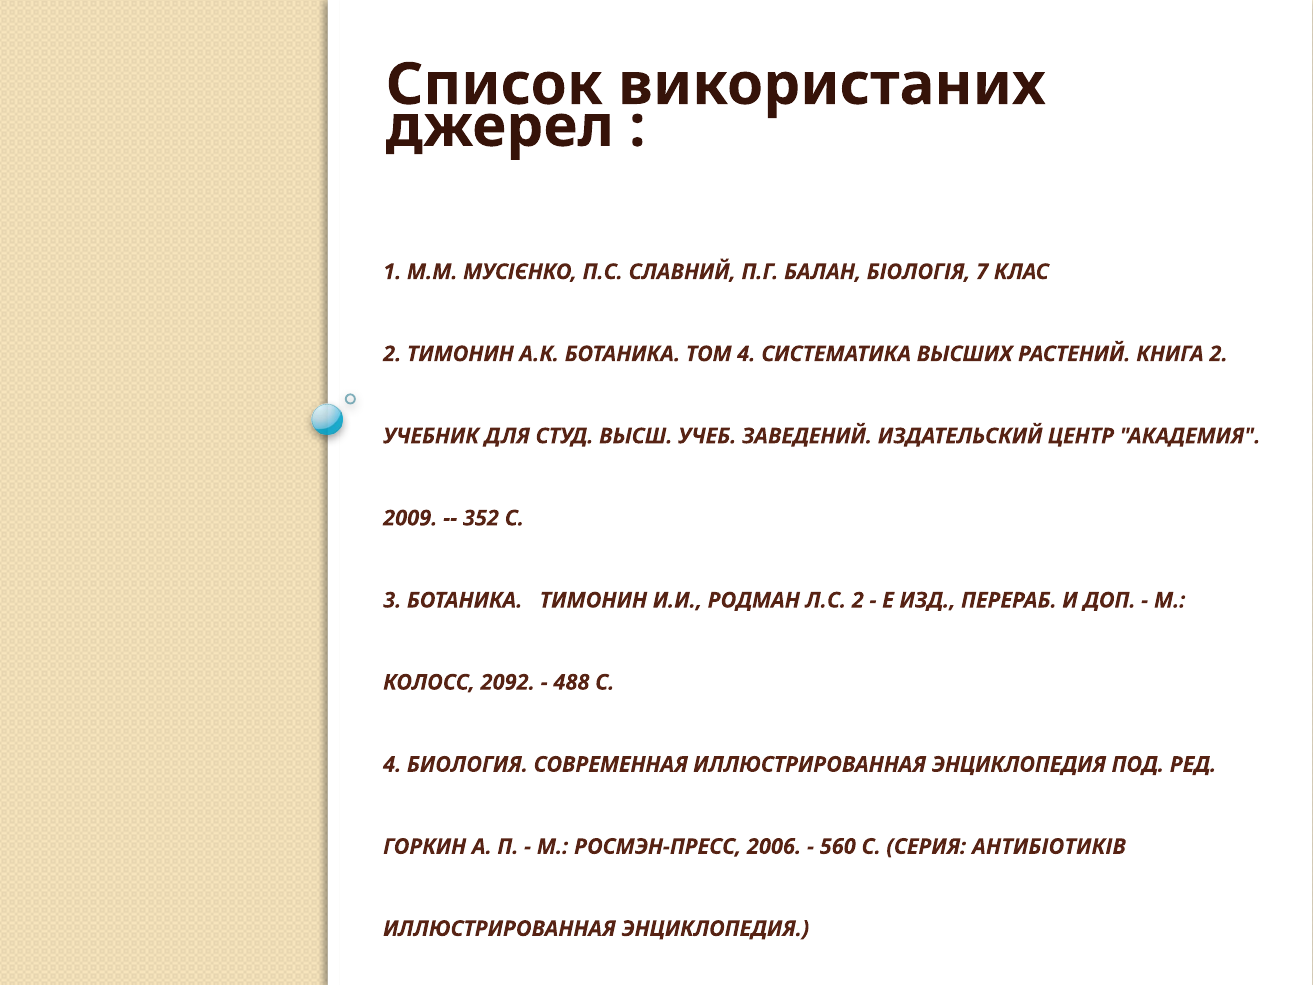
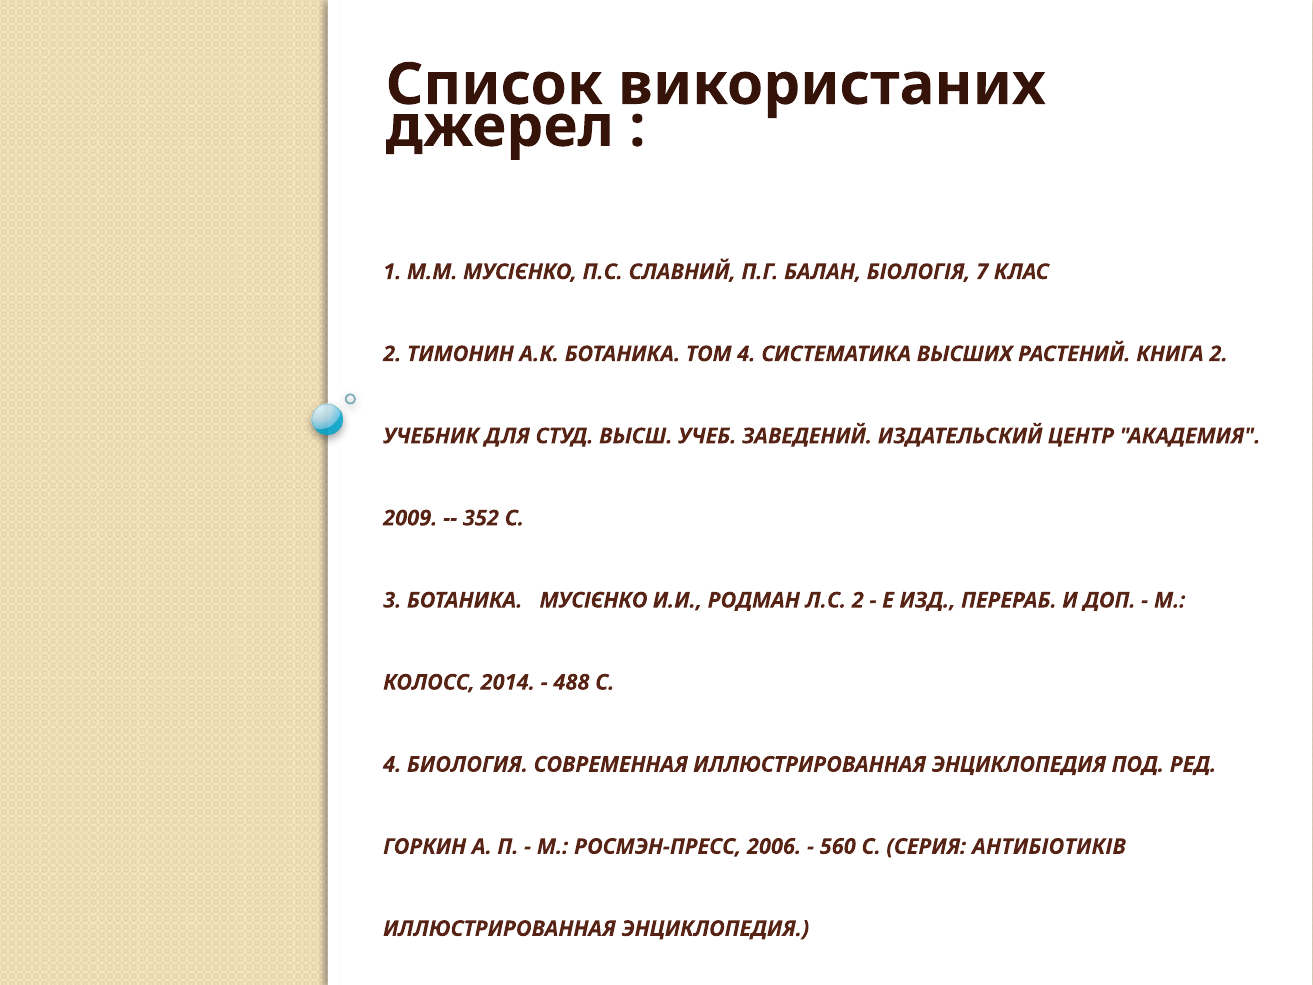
БОТАНИКА ТИМОНИН: ТИМОНИН -> МУСІЄНКО (593, 600)
2092: 2092 -> 2014 (508, 682)
